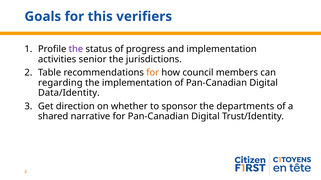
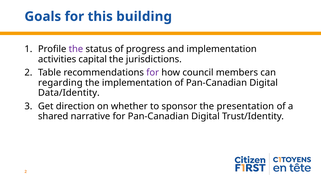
verifiers: verifiers -> building (144, 17)
senior: senior -> capital (93, 59)
for colour: orange -> purple (153, 73)
departments: departments -> presentation (245, 107)
